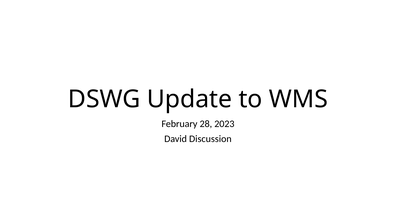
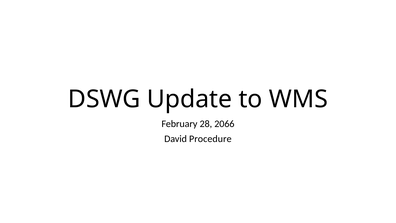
2023: 2023 -> 2066 (224, 124)
Discussion: Discussion -> Procedure (210, 139)
